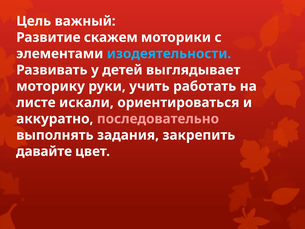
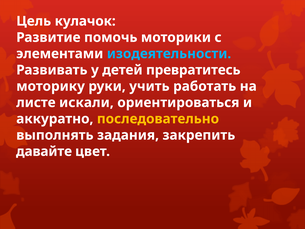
важный: важный -> кулачок (85, 21)
скажем: скажем -> помочь (111, 37)
выглядывает: выглядывает -> превратитесь (193, 70)
последовательно colour: pink -> yellow (158, 119)
